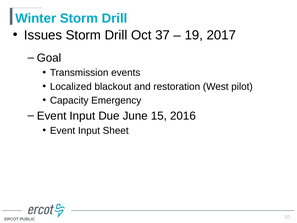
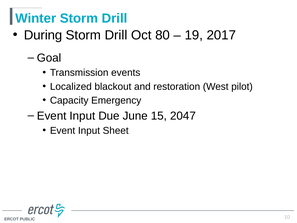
Issues: Issues -> During (43, 35)
37: 37 -> 80 (163, 35)
2016: 2016 -> 2047 (183, 116)
